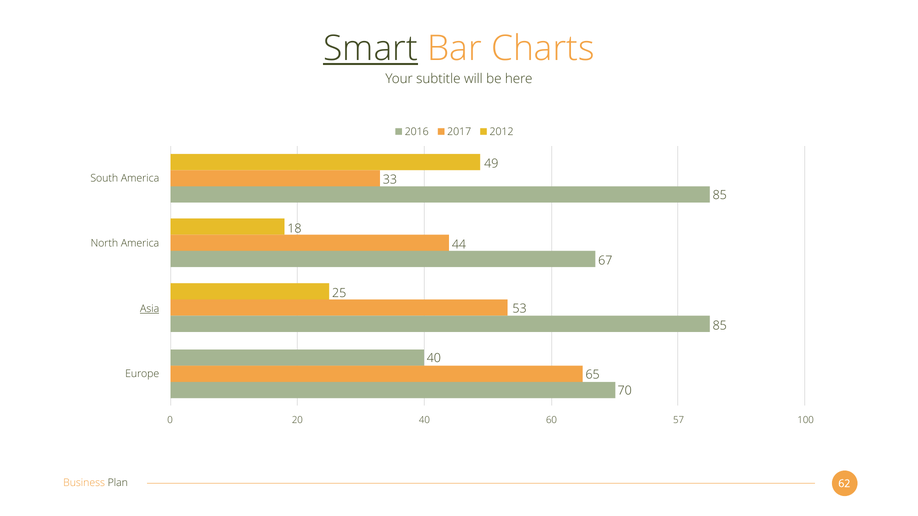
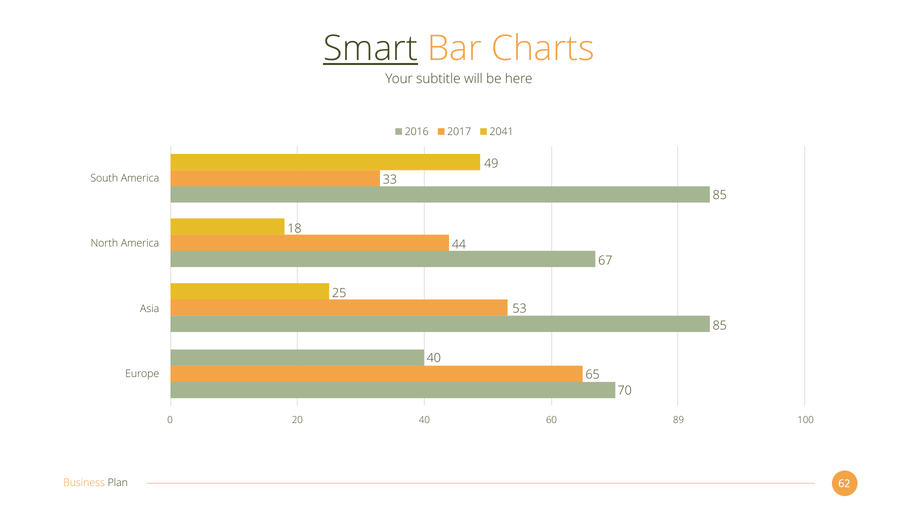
2012: 2012 -> 2041 (502, 132)
Asia underline: present -> none (150, 309)
57: 57 -> 89 (679, 420)
